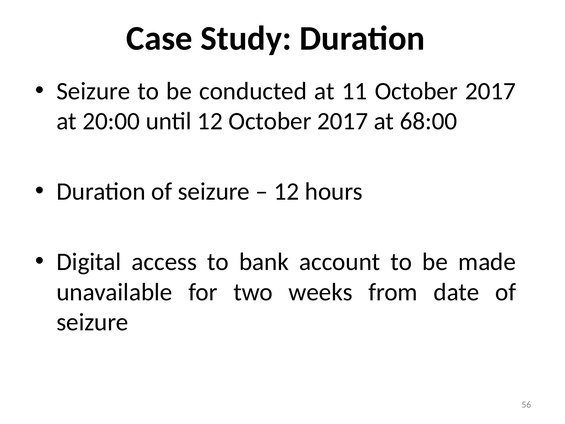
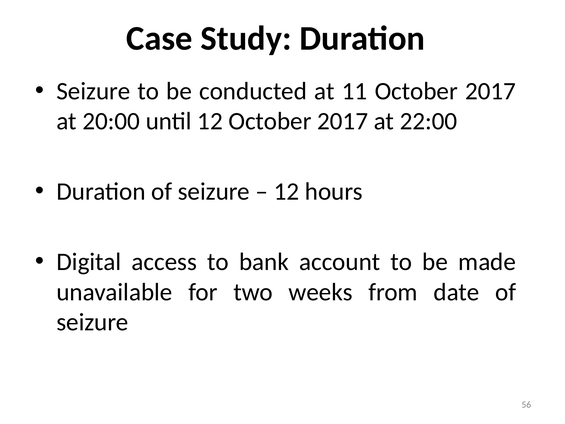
68:00: 68:00 -> 22:00 (428, 121)
